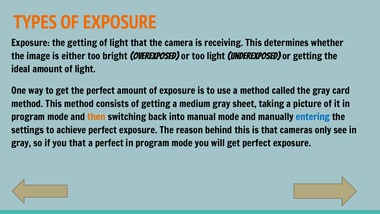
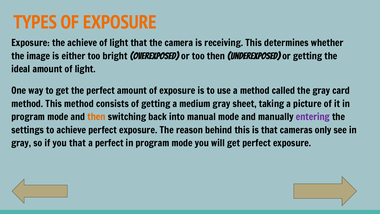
the getting: getting -> achieve (82, 43)
too light: light -> then (216, 56)
entering colour: blue -> purple (313, 117)
